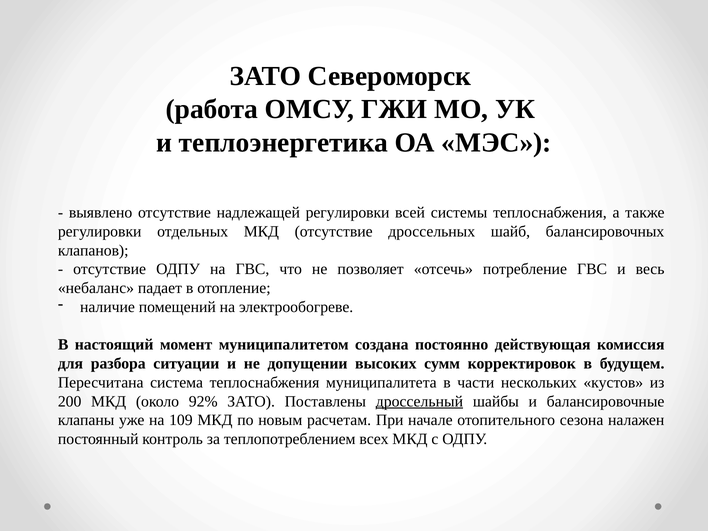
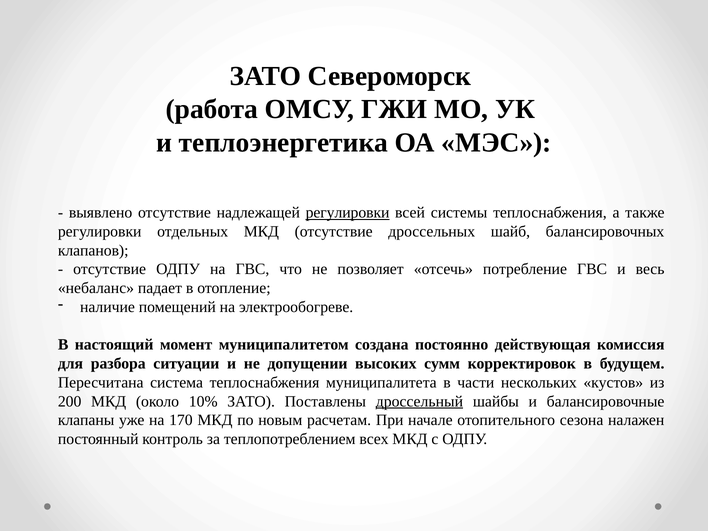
регулировки underline: none -> present (348, 213)
92%: 92% -> 10% (203, 401)
109: 109 -> 170 (181, 420)
